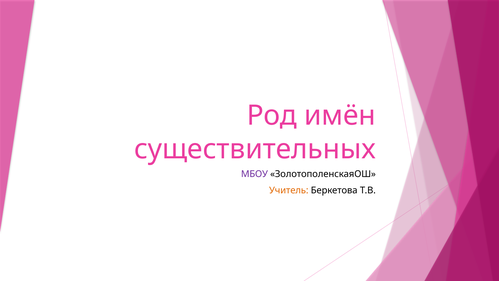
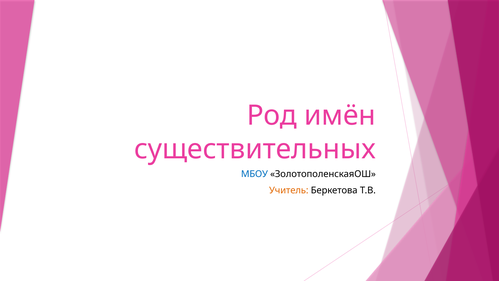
МБОУ colour: purple -> blue (254, 174)
